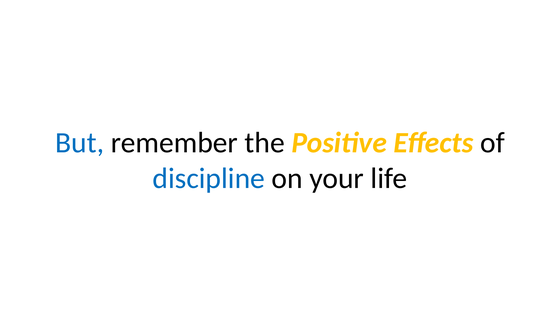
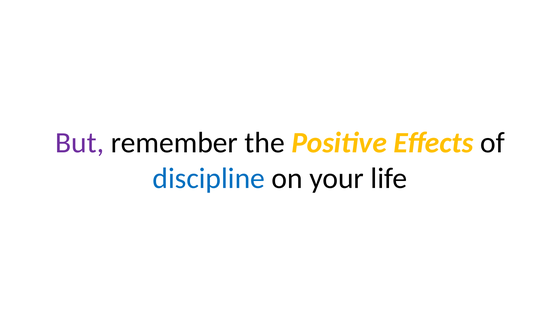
But colour: blue -> purple (80, 143)
